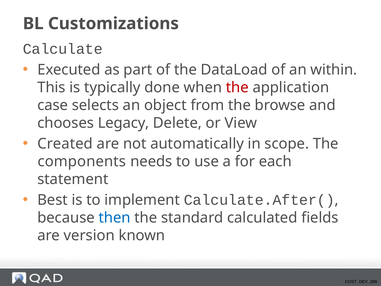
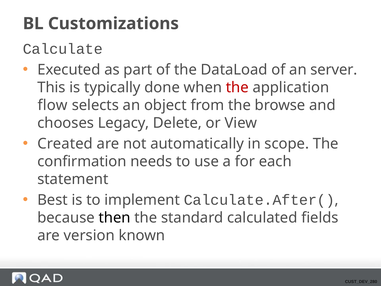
within: within -> server (334, 70)
case: case -> flow (53, 105)
components: components -> confirmation (82, 161)
then colour: blue -> black (115, 218)
